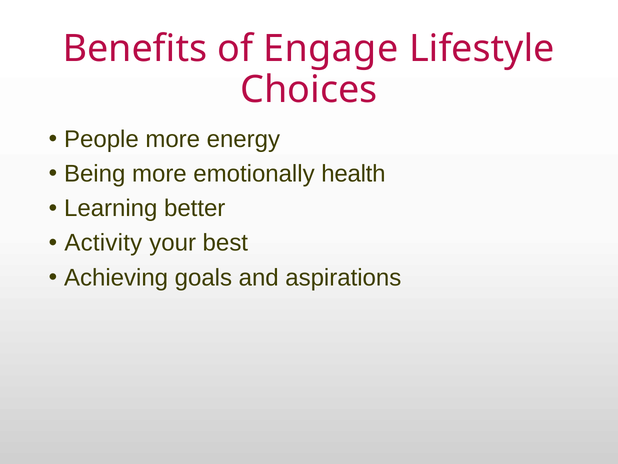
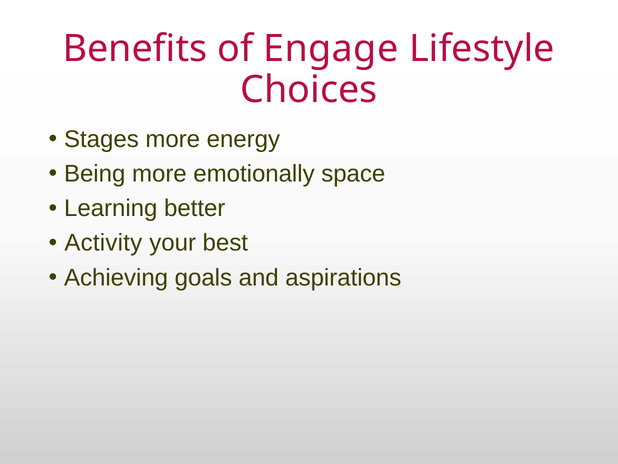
People: People -> Stages (101, 139)
health: health -> space (353, 174)
